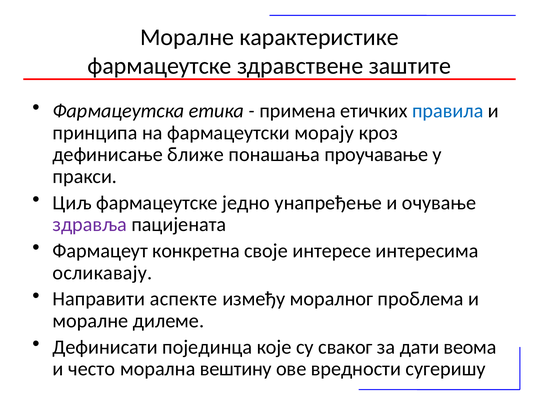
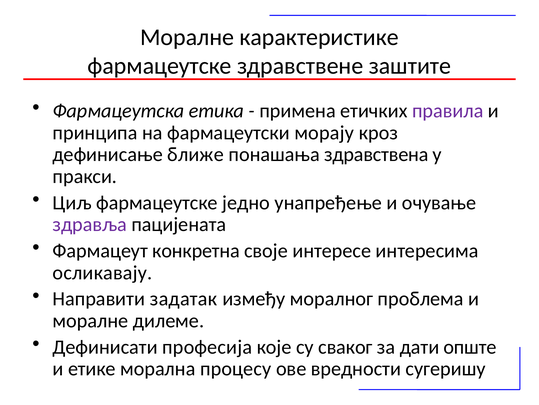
правила colour: blue -> purple (448, 111)
проучавање: проучавање -> здравствена (376, 154)
аспекте: аспекте -> задатак (184, 298)
појединца: појединца -> професија (207, 346)
веома: веома -> опште (470, 346)
често: често -> етике (92, 368)
вештину: вештину -> процесу (236, 368)
